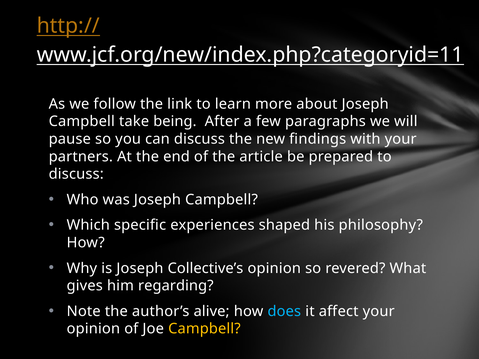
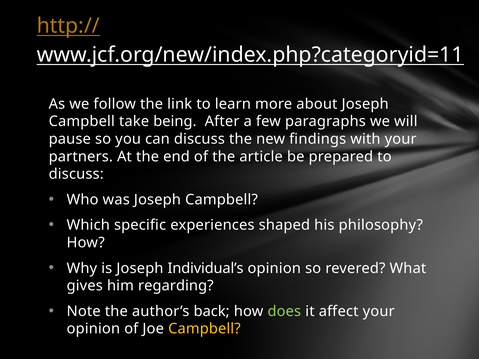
Collective’s: Collective’s -> Individual’s (206, 268)
alive: alive -> back (212, 311)
does colour: light blue -> light green (284, 311)
